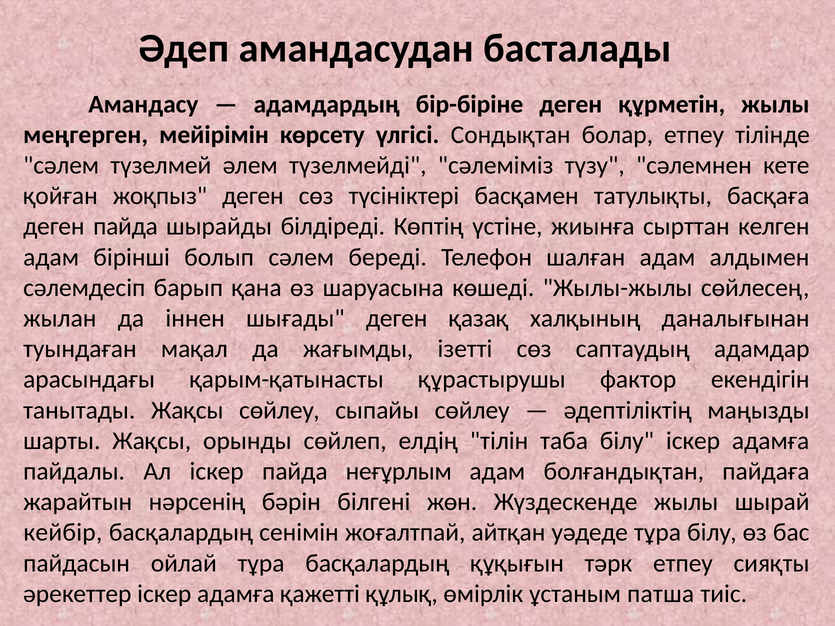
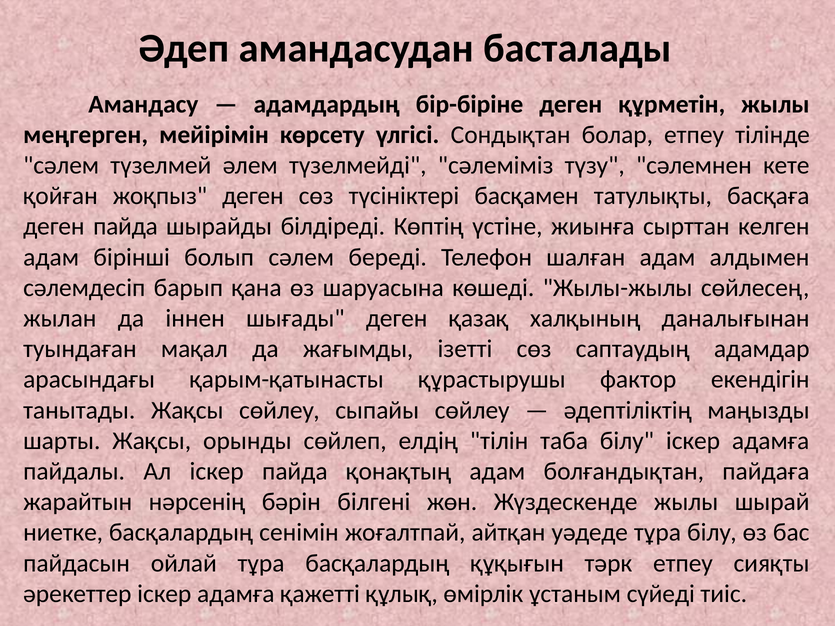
неғұрлым: неғұрлым -> қонақтың (399, 472)
кейбір: кейбір -> ниетке (63, 533)
патша: патша -> сүйеді (661, 594)
